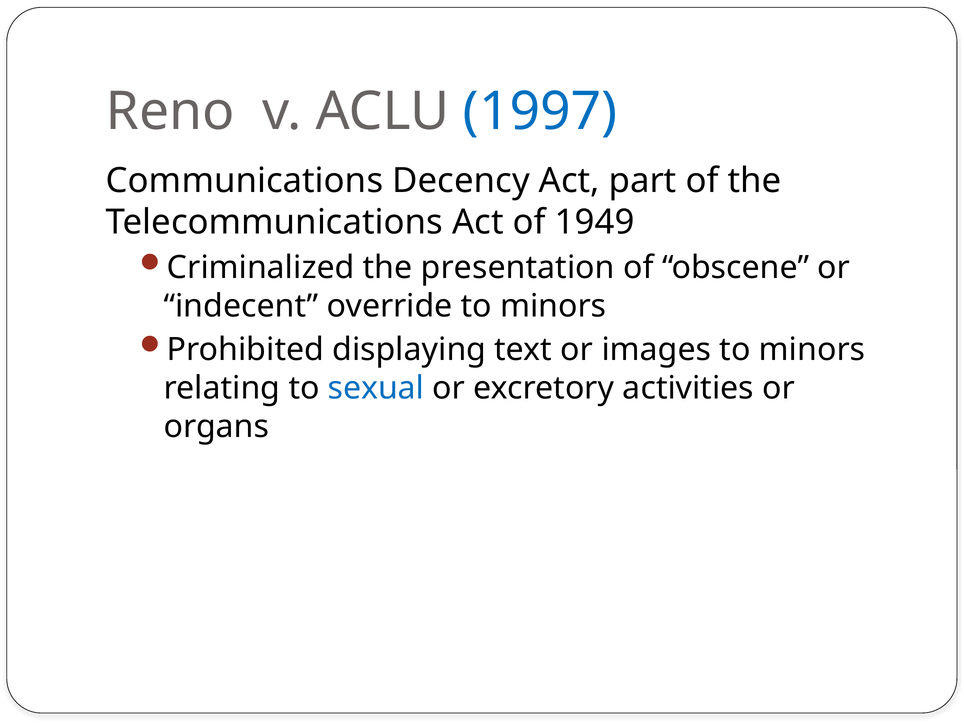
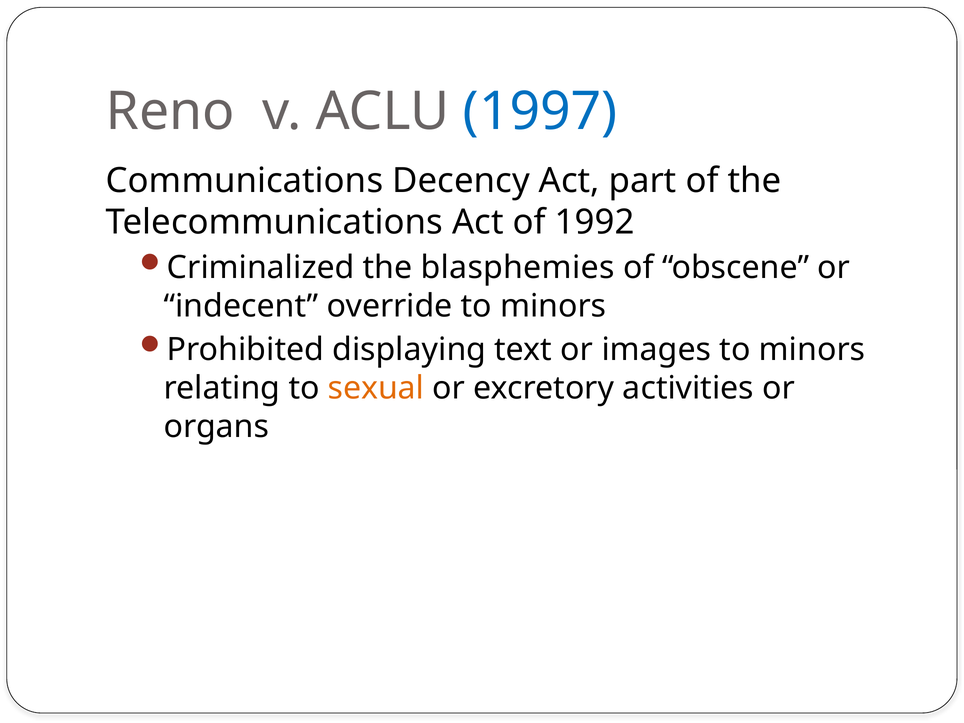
1949: 1949 -> 1992 (595, 222)
presentation: presentation -> blasphemies (518, 267)
sexual colour: blue -> orange (376, 388)
